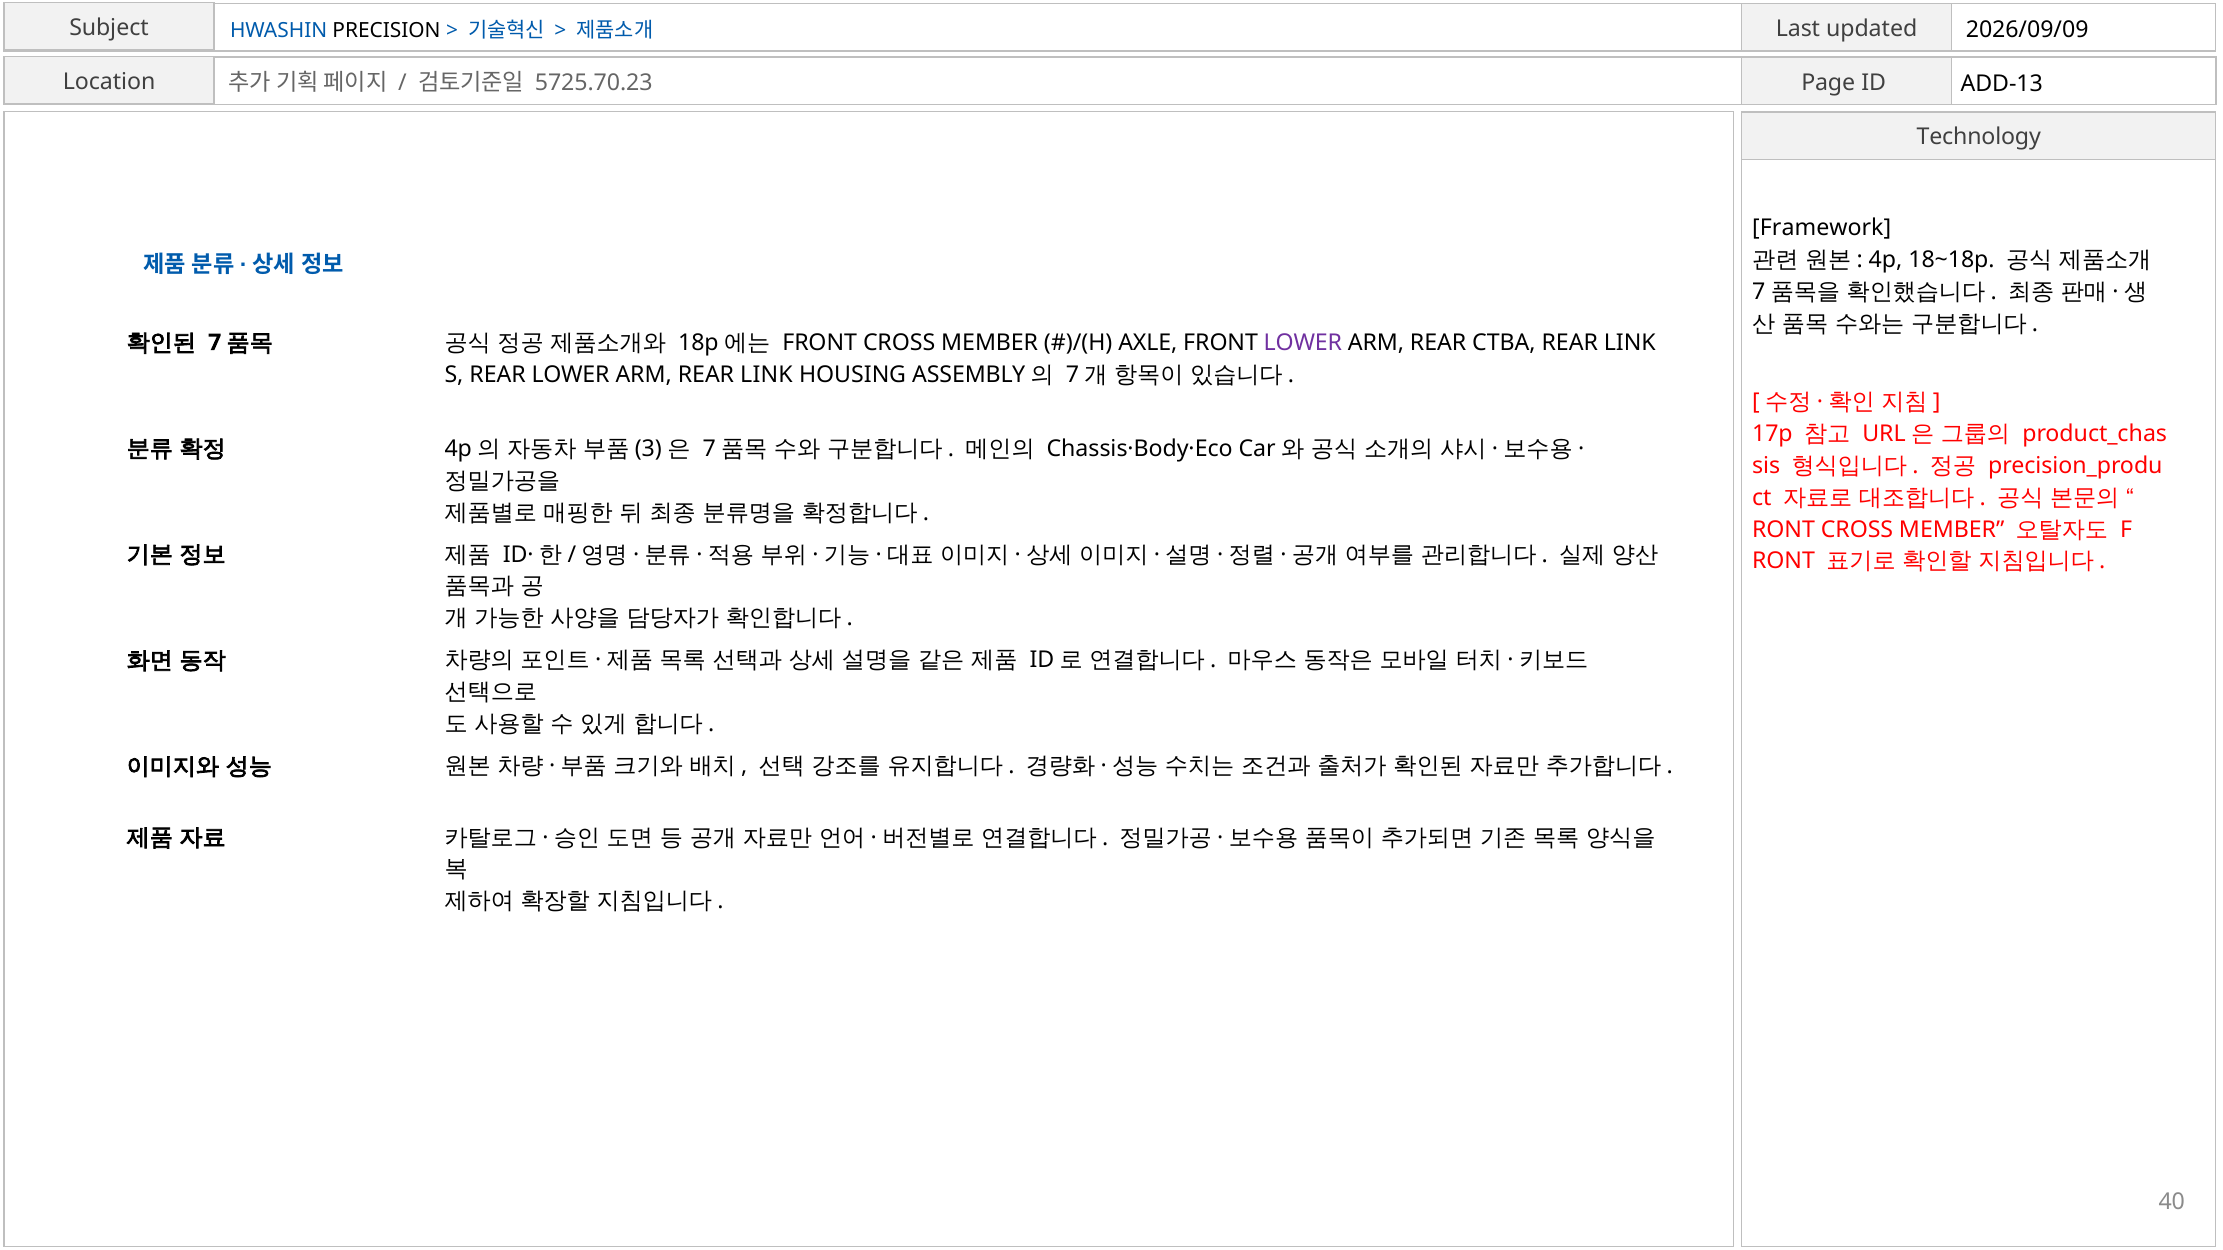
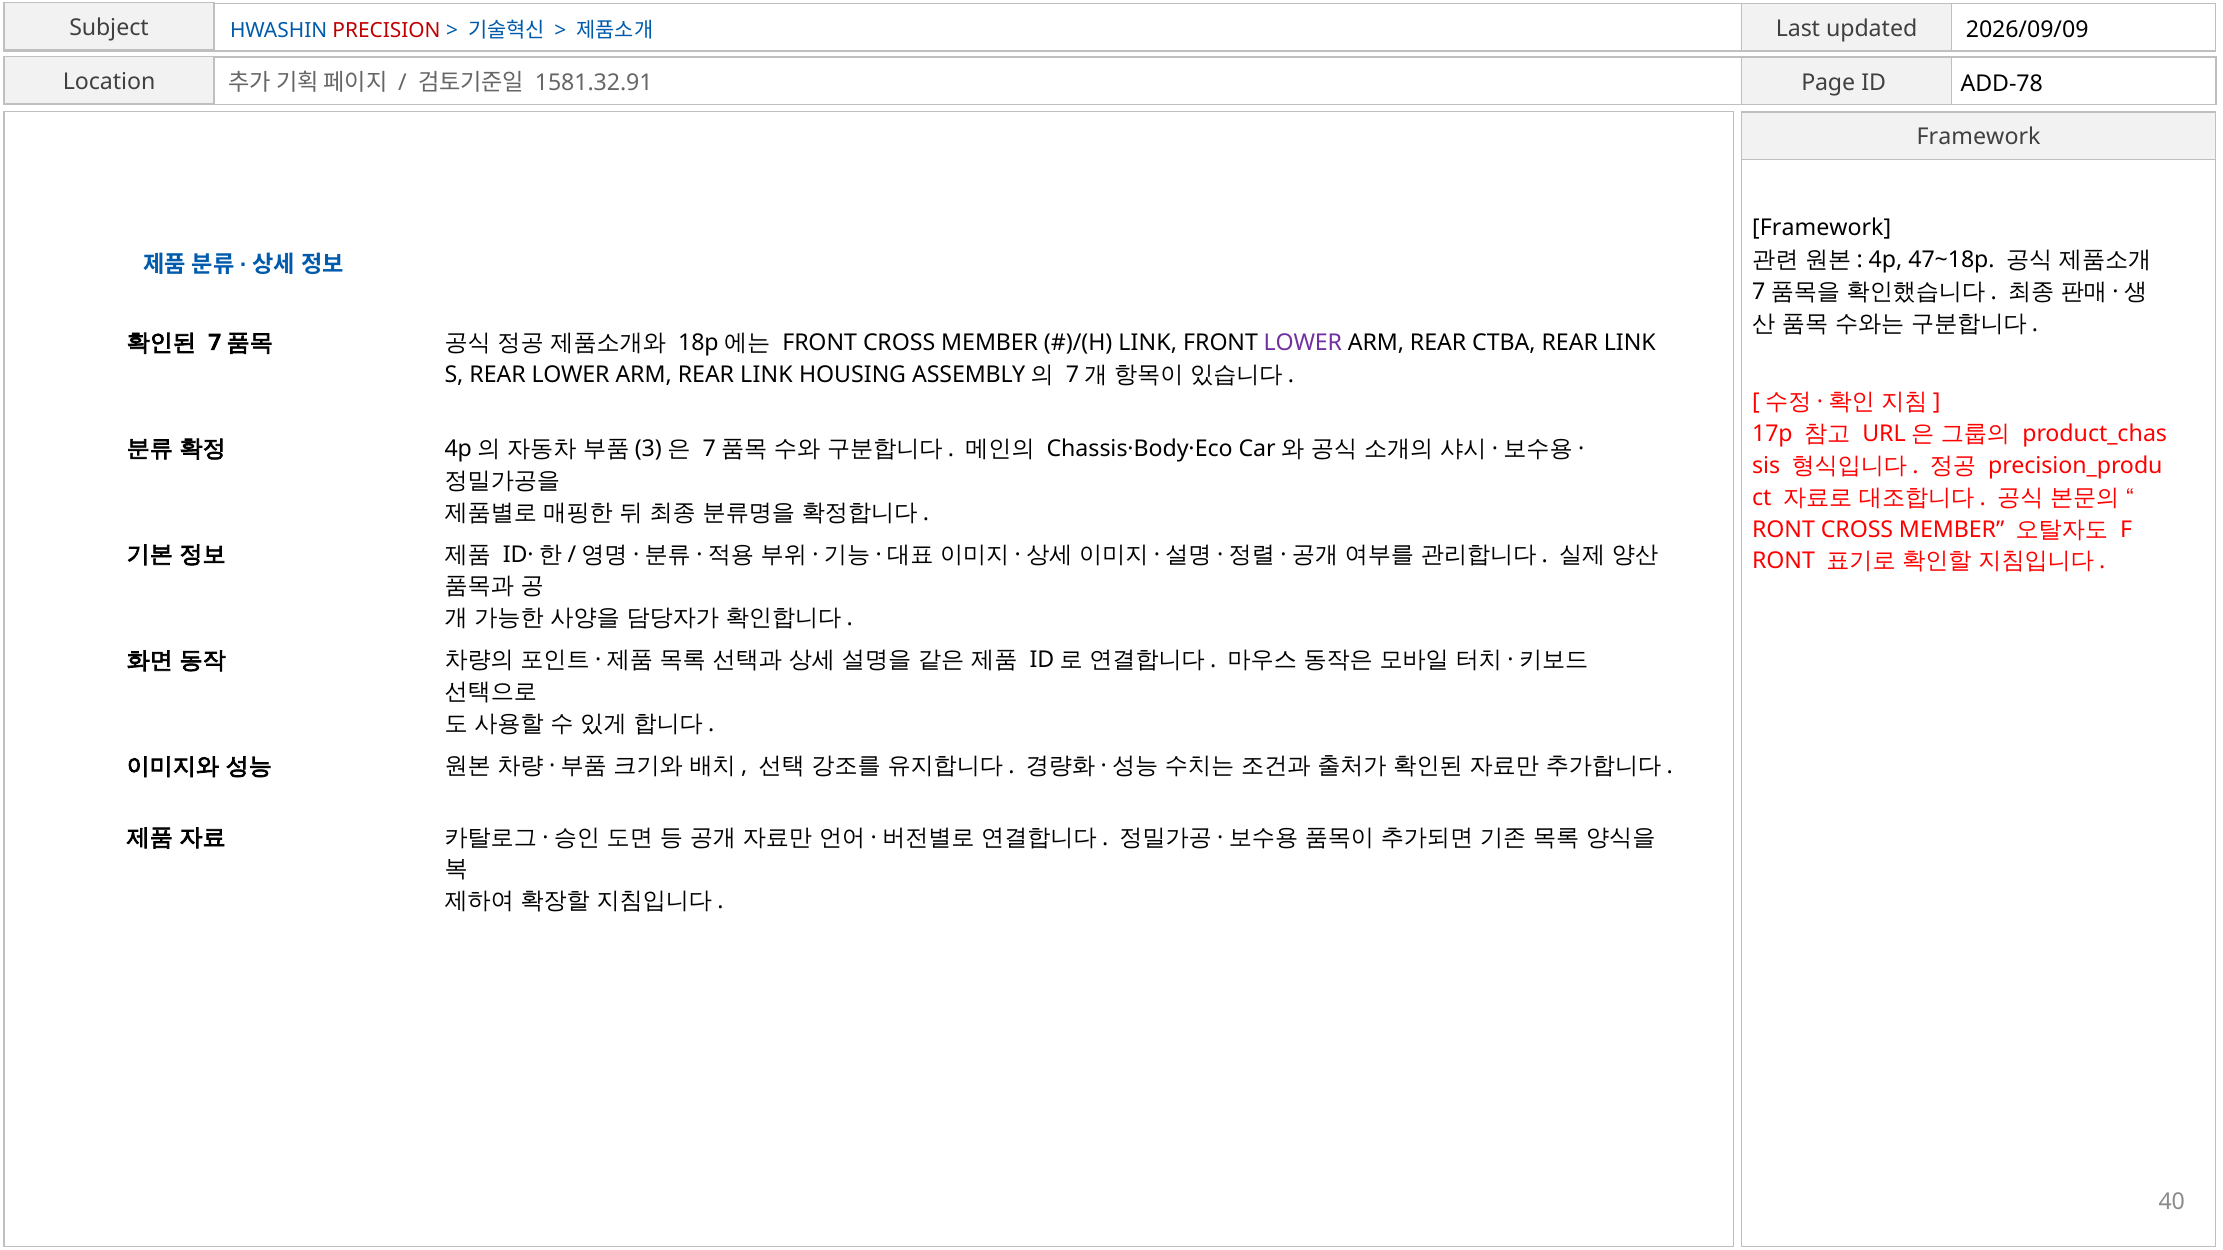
PRECISION colour: black -> red (387, 30)
5725.70.23: 5725.70.23 -> 1581.32.91 (594, 83)
ADD-13: ADD-13 -> ADD-78 (2002, 84)
Technology: Technology -> Framework (1979, 137)
18~18p: 18~18p -> 47~18p (1951, 260)
AXLE: AXLE -> LINK (1148, 343)
